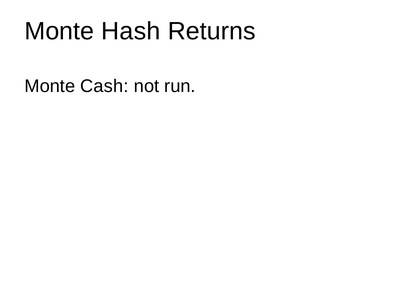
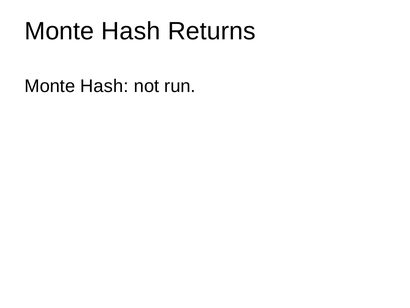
Cash: Cash -> Hash (104, 86)
